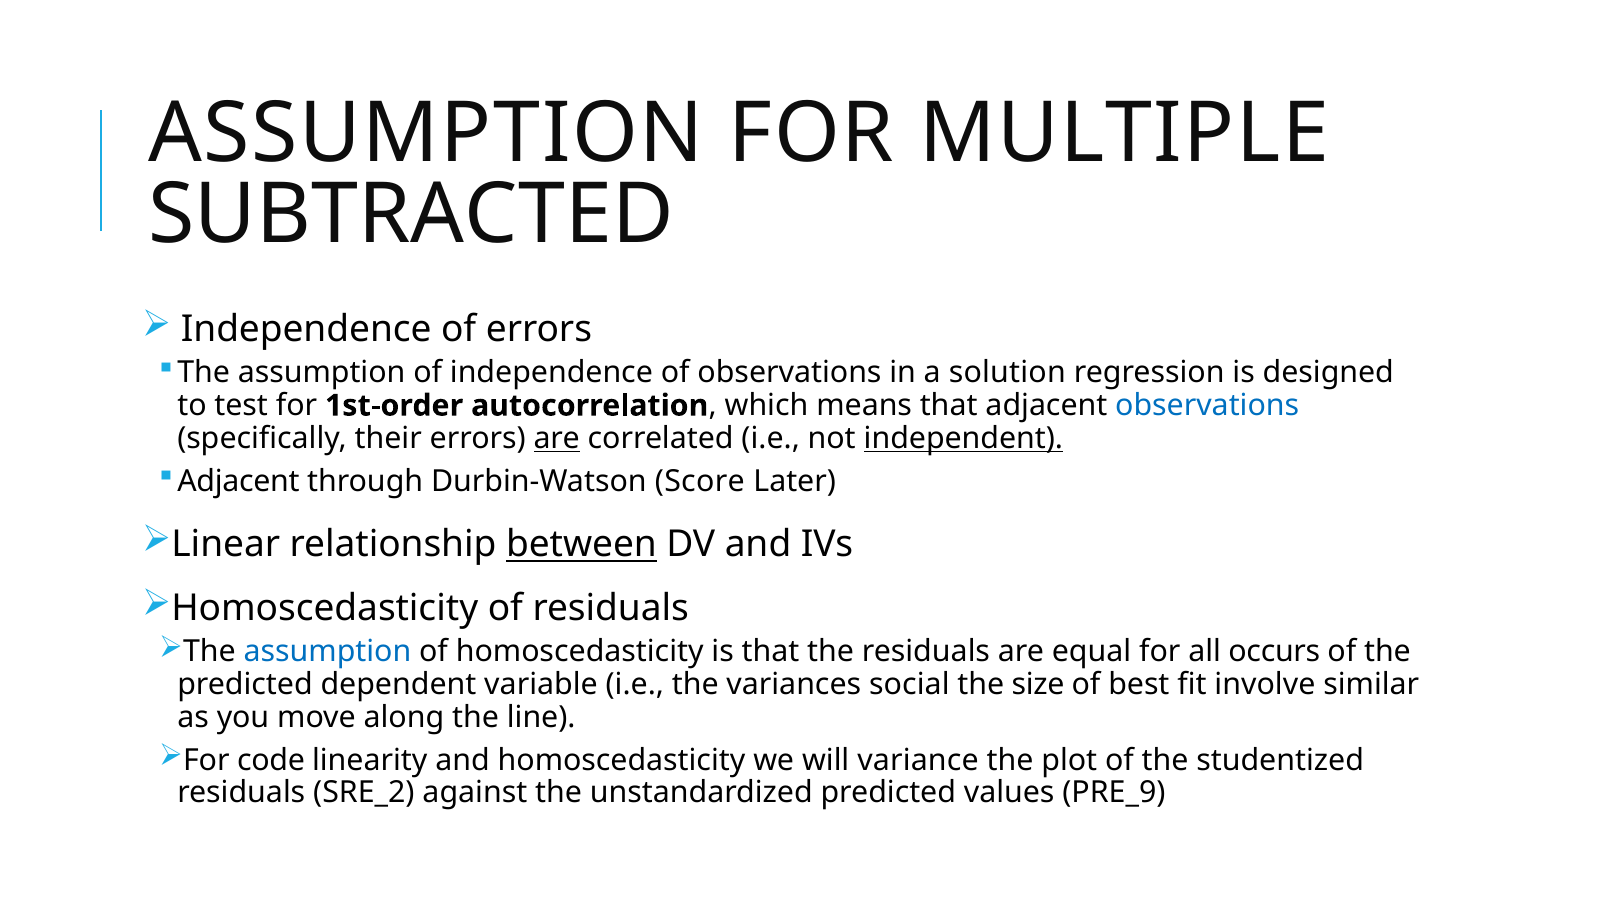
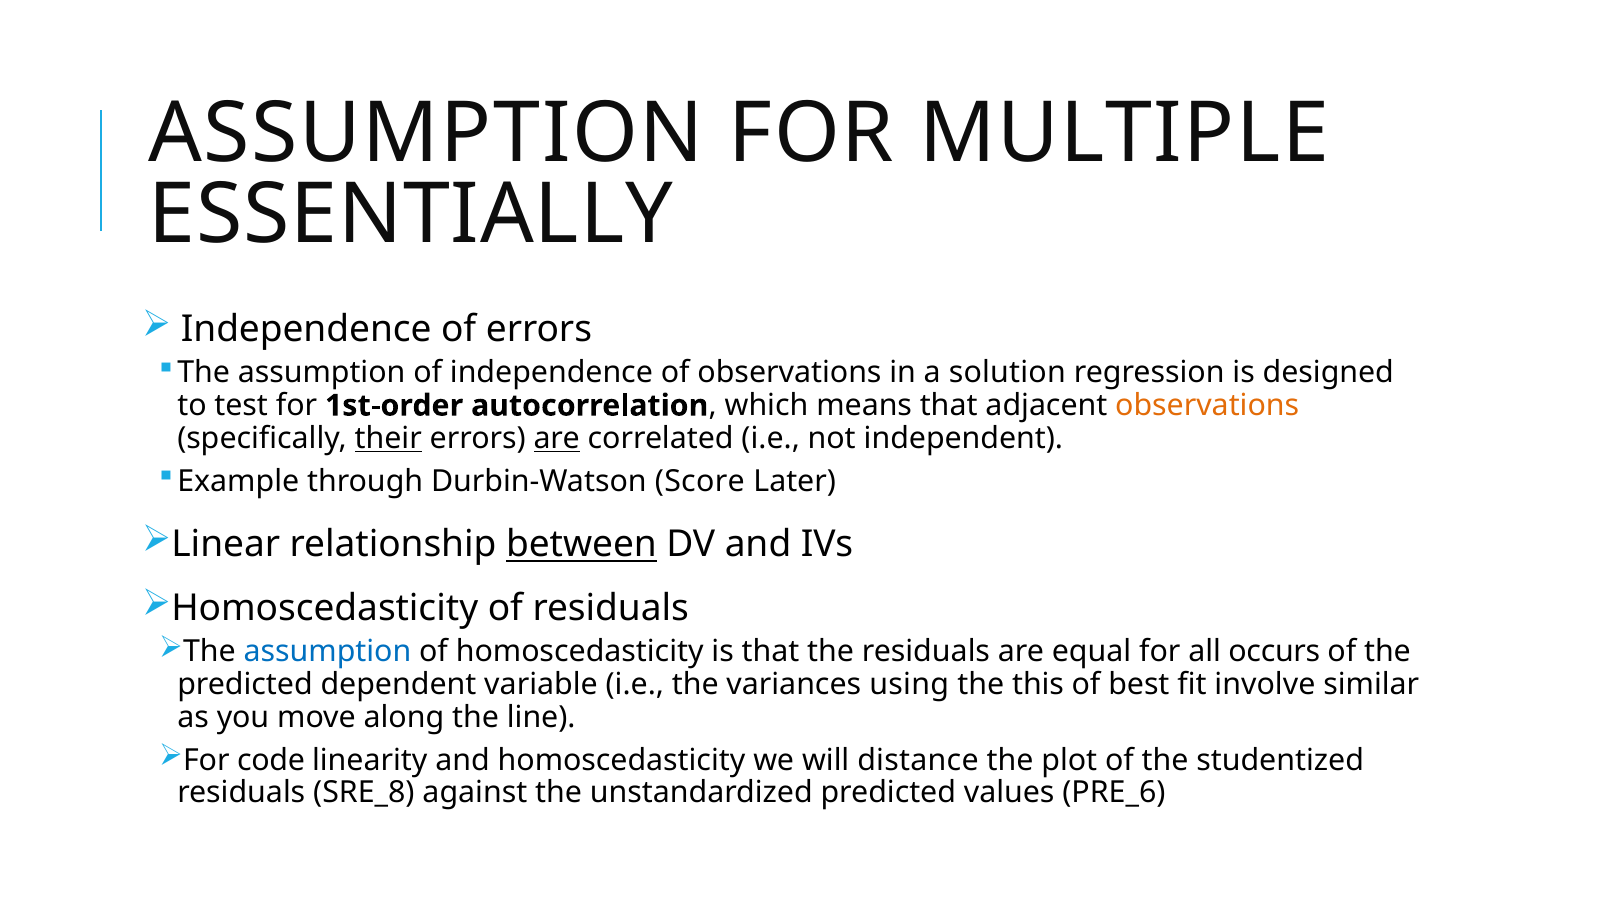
SUBTRACTED: SUBTRACTED -> ESSENTIALLY (411, 214)
observations colour: blue -> orange (1207, 405)
their underline: none -> present (388, 438)
independent underline: present -> none (963, 438)
Adjacent: Adjacent -> Example (238, 481)
social: social -> using (909, 684)
size: size -> this (1038, 684)
variance: variance -> distance (918, 760)
SRE_2: SRE_2 -> SRE_8 (364, 793)
PRE_9: PRE_9 -> PRE_6 (1114, 793)
